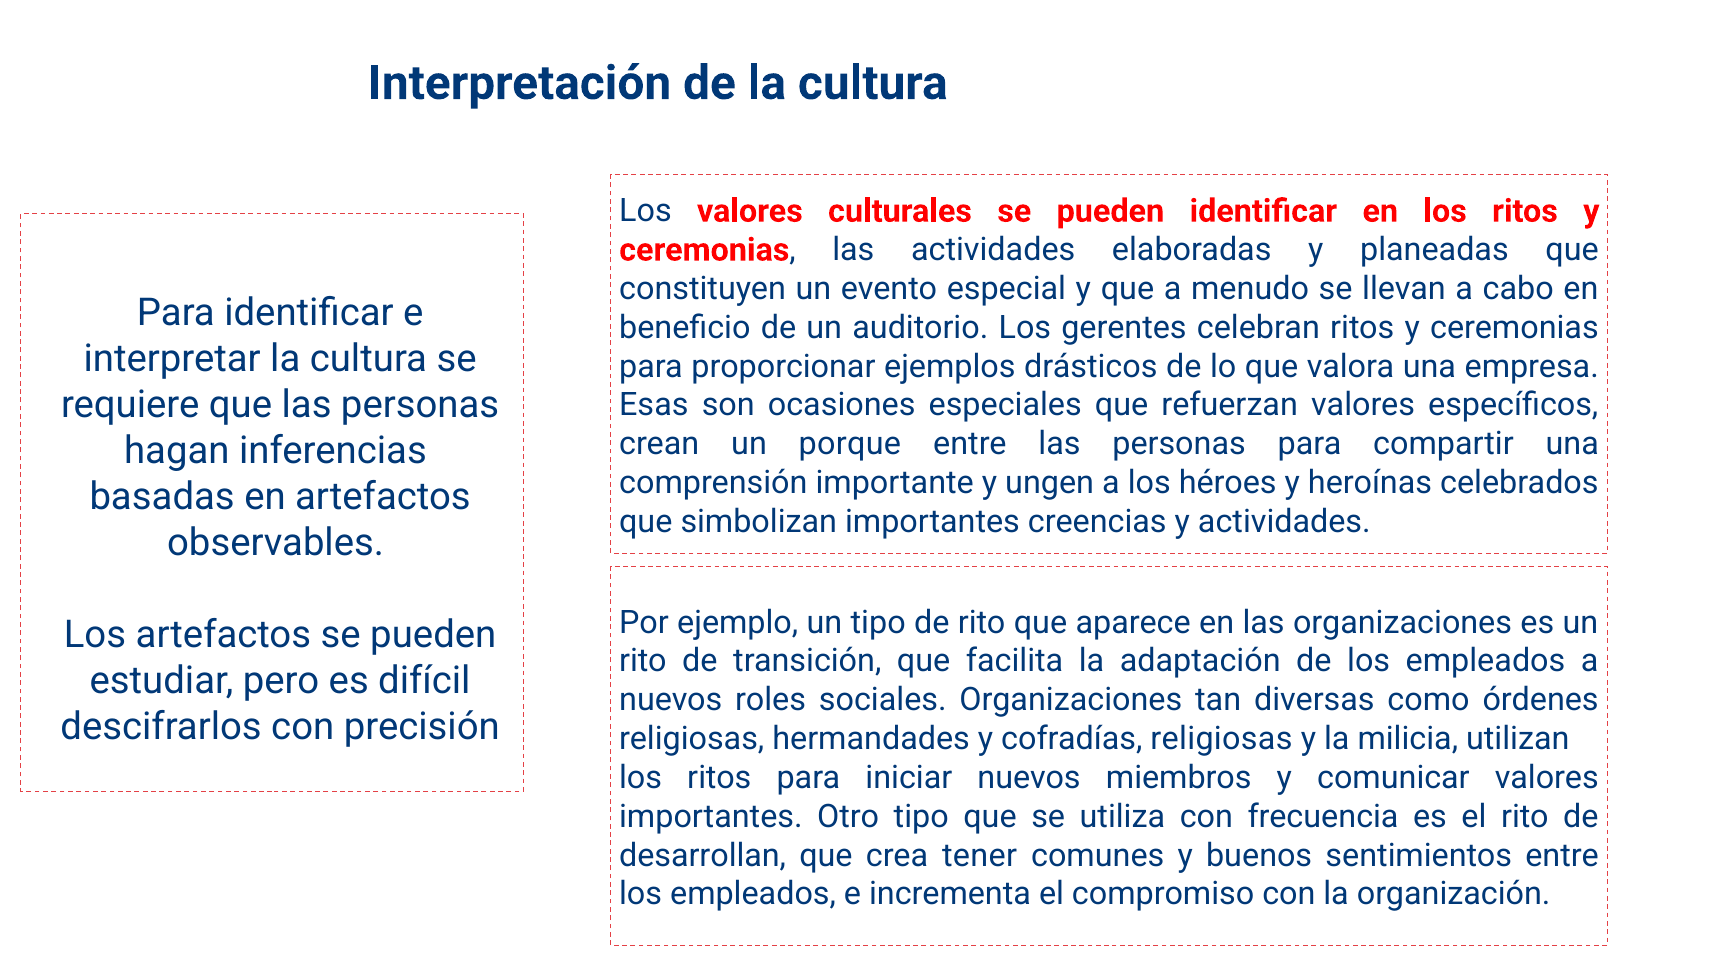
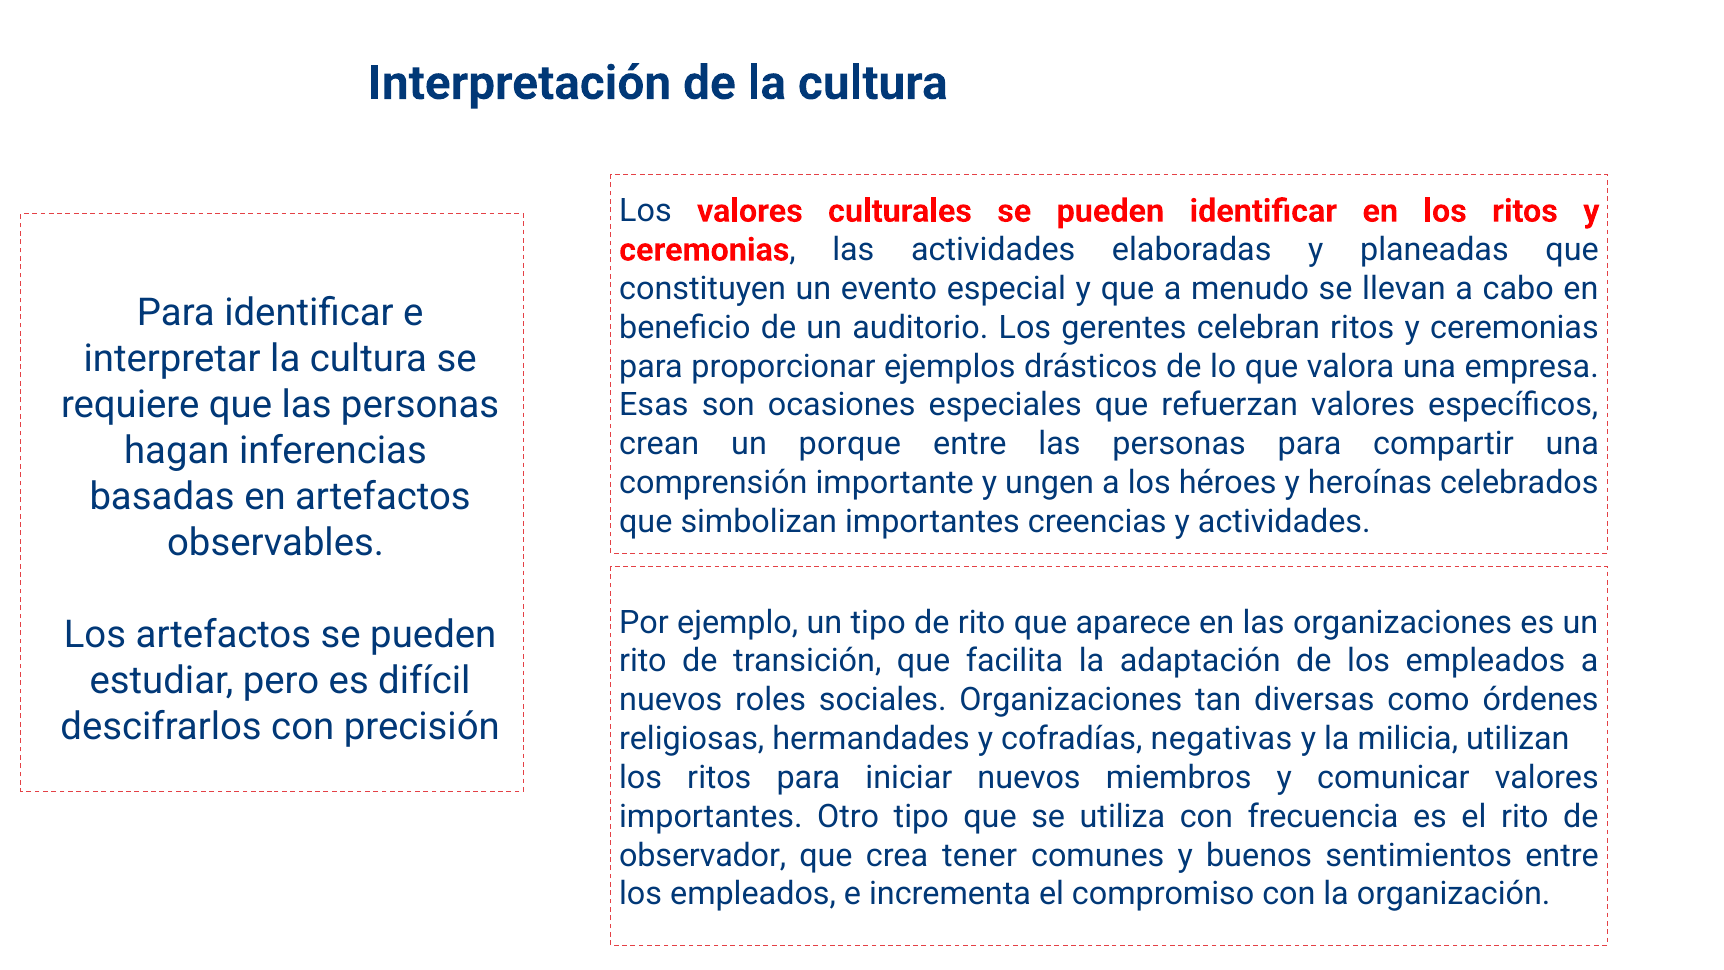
cofradías religiosas: religiosas -> negativas (1221, 739)
desarrollan: desarrollan -> observador (703, 855)
